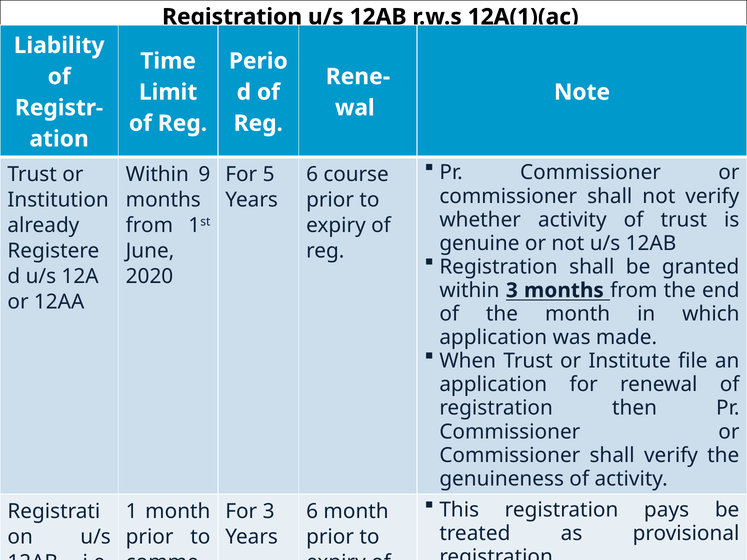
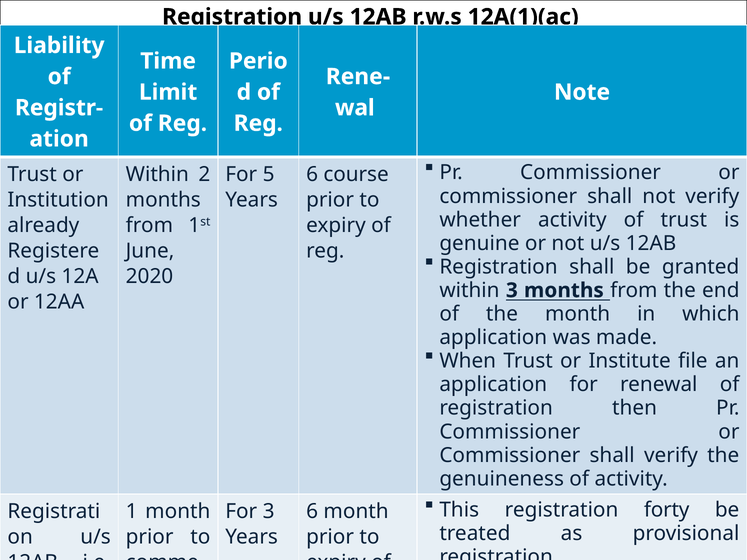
9: 9 -> 2 (204, 174)
pays: pays -> forty (667, 510)
